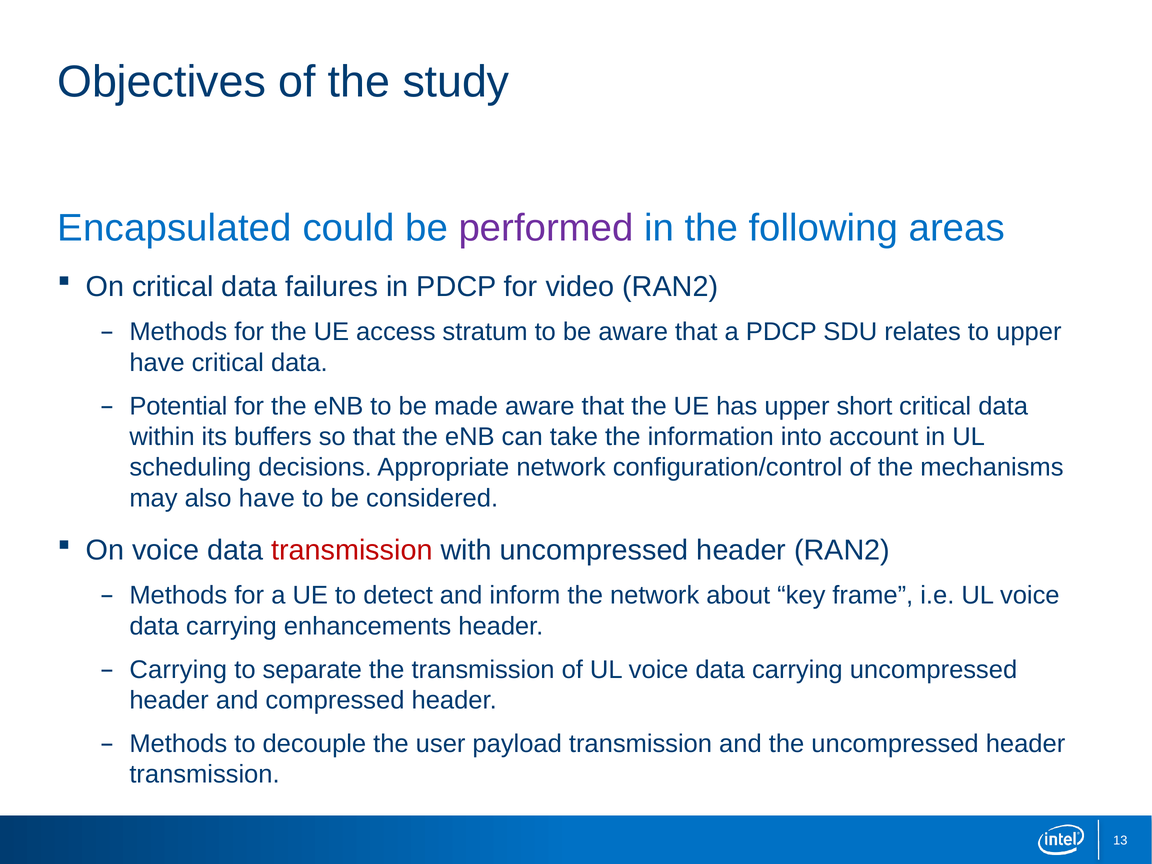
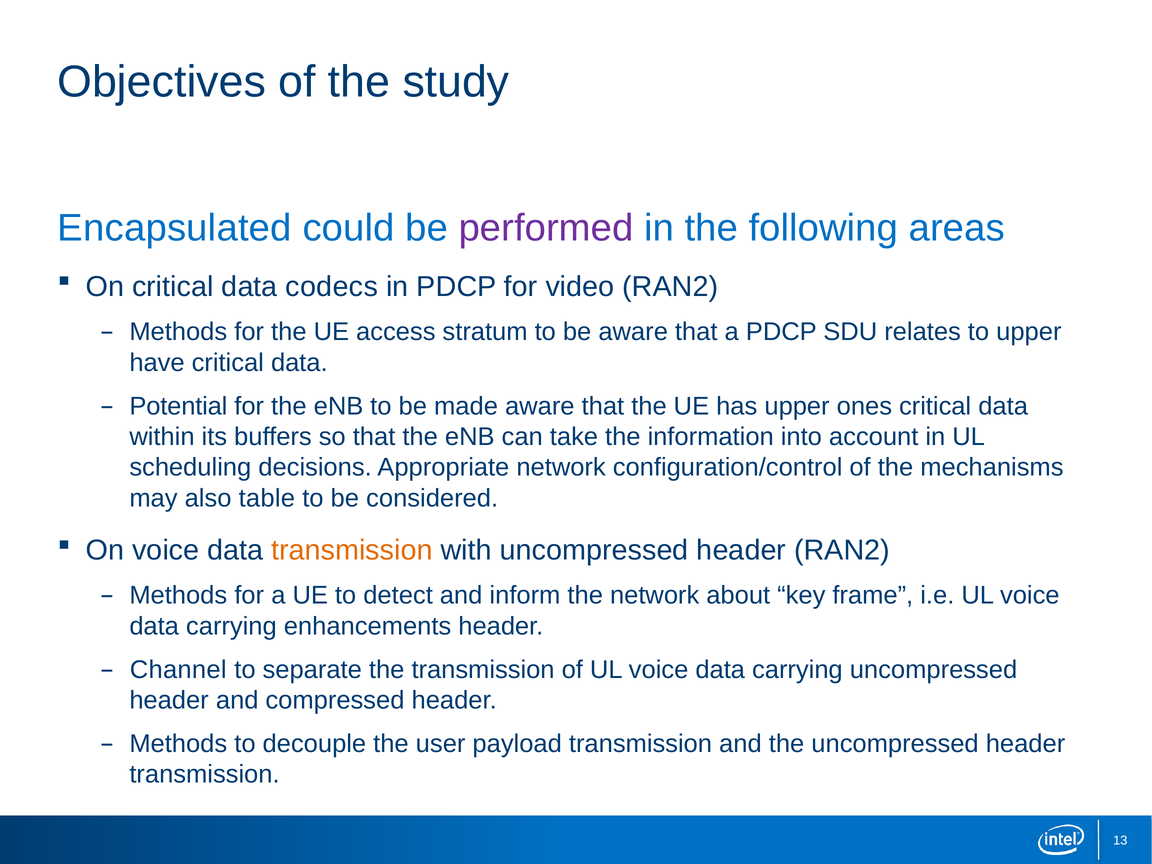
failures: failures -> codecs (332, 287)
short: short -> ones (864, 406)
also have: have -> table (267, 498)
transmission colour: red -> orange (352, 550)
Carrying: Carrying -> Channel (178, 670)
